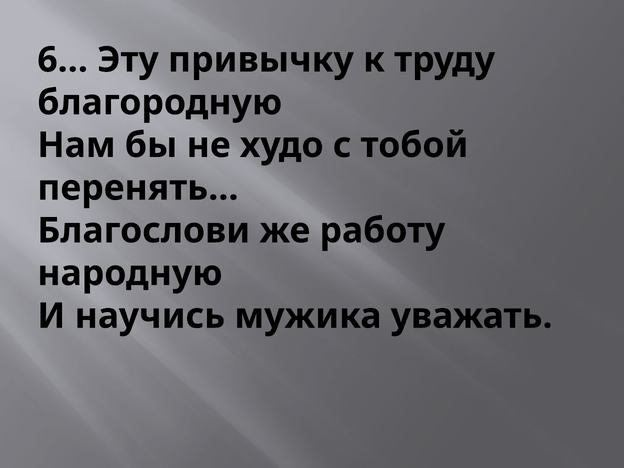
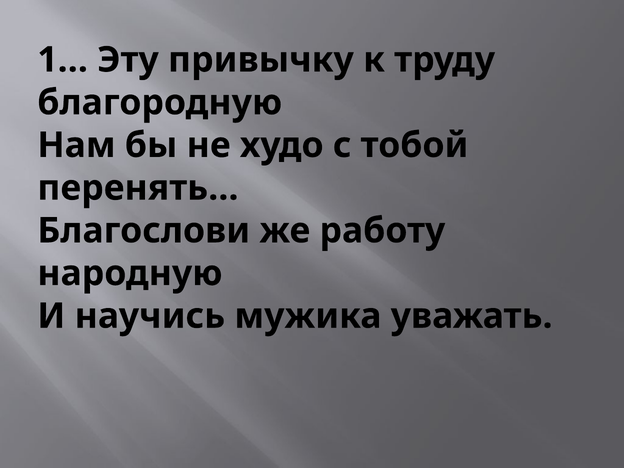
6…: 6… -> 1… (63, 60)
